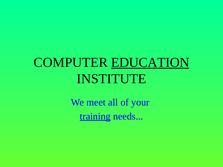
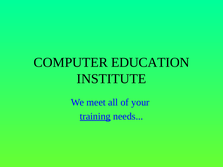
EDUCATION underline: present -> none (150, 62)
